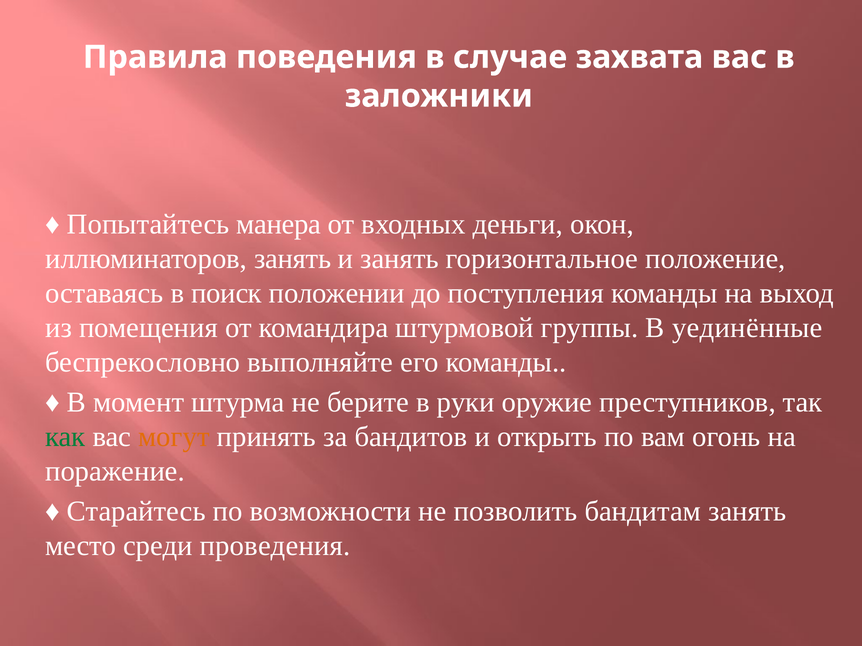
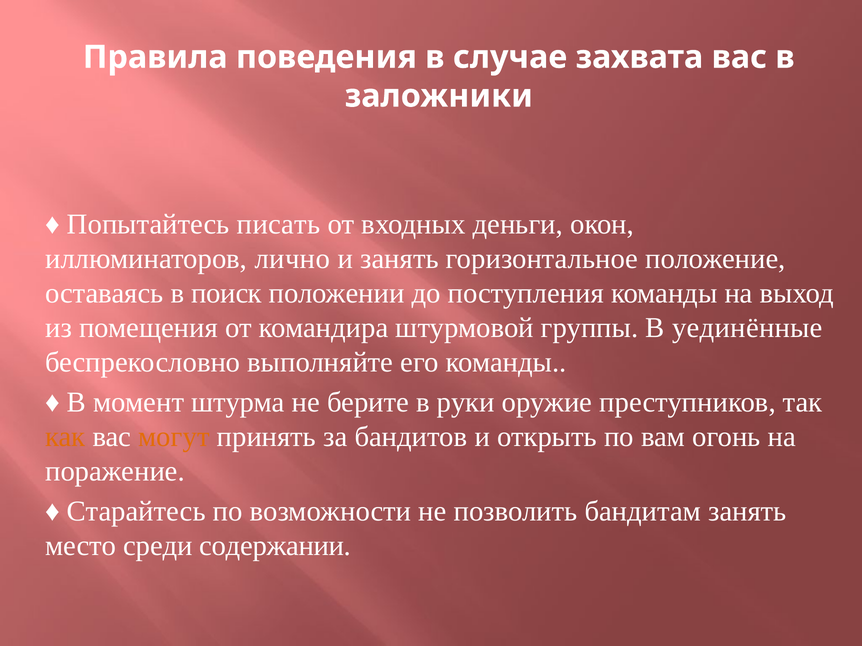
манера: манера -> писать (279, 225)
иллюминаторов занять: занять -> лично (292, 259)
как colour: green -> orange (65, 437)
проведения: проведения -> содержании (275, 546)
